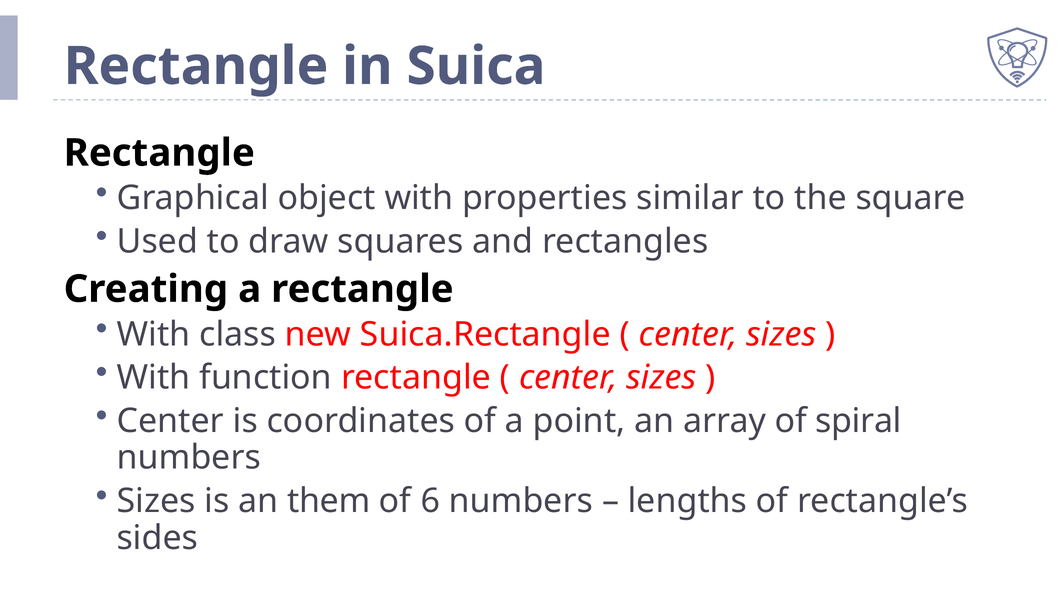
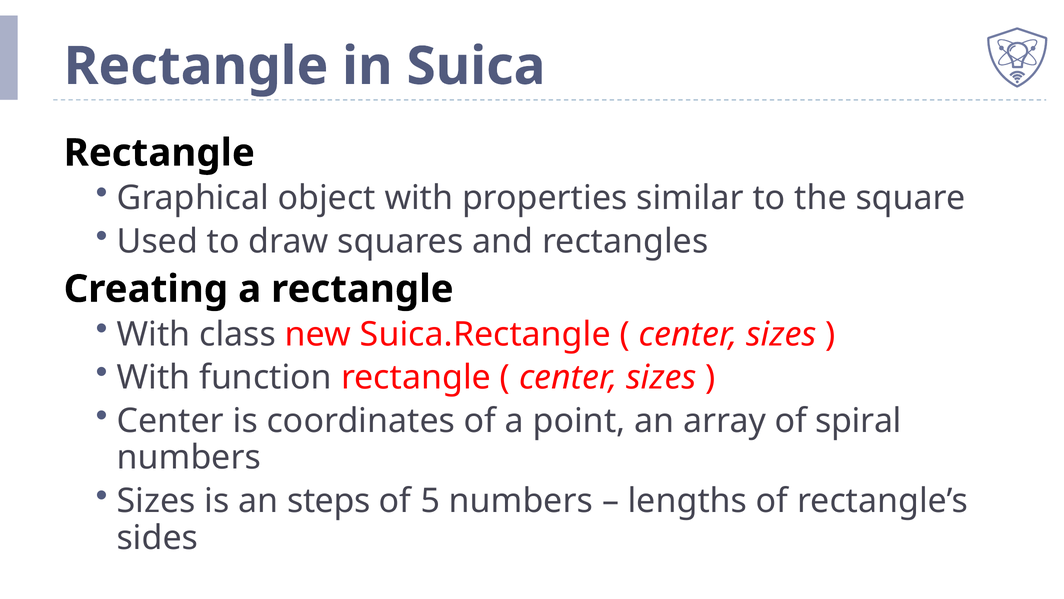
them: them -> steps (329, 501)
6: 6 -> 5 (430, 501)
